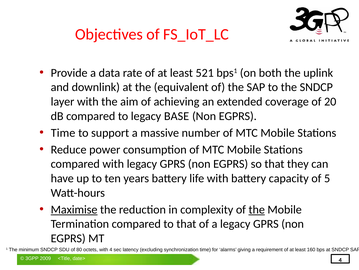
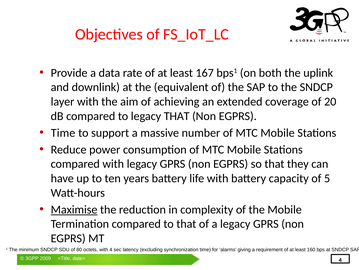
521: 521 -> 167 (205, 73)
legacy BASE: BASE -> THAT (177, 116)
the underline: present -> none (257, 209)
